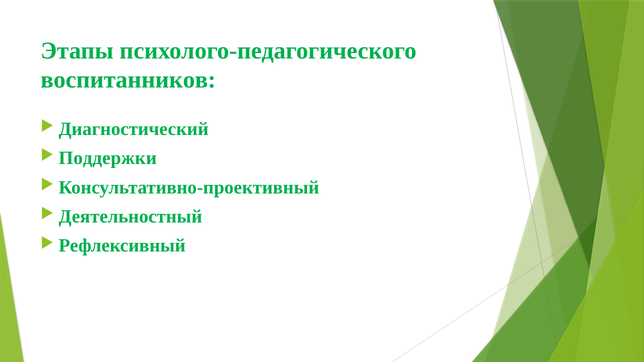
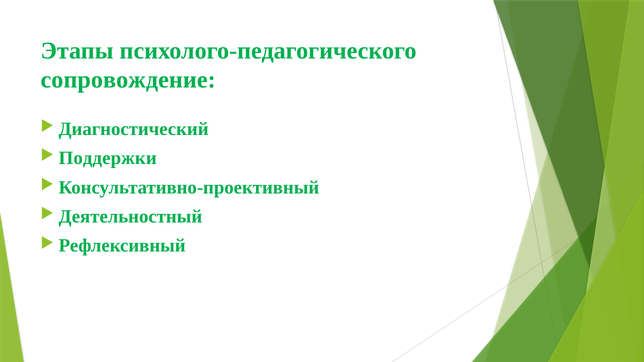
воспитанников: воспитанников -> сопровождение (128, 80)
